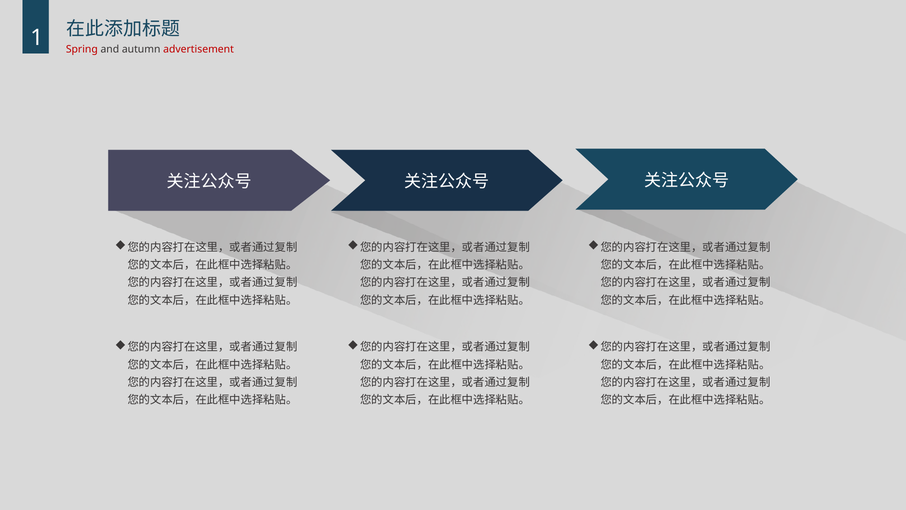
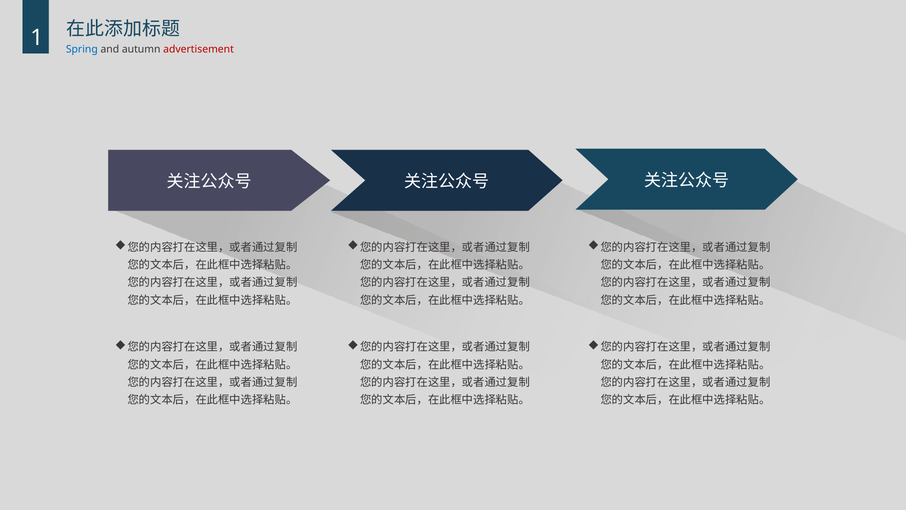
Spring colour: red -> blue (82, 49)
